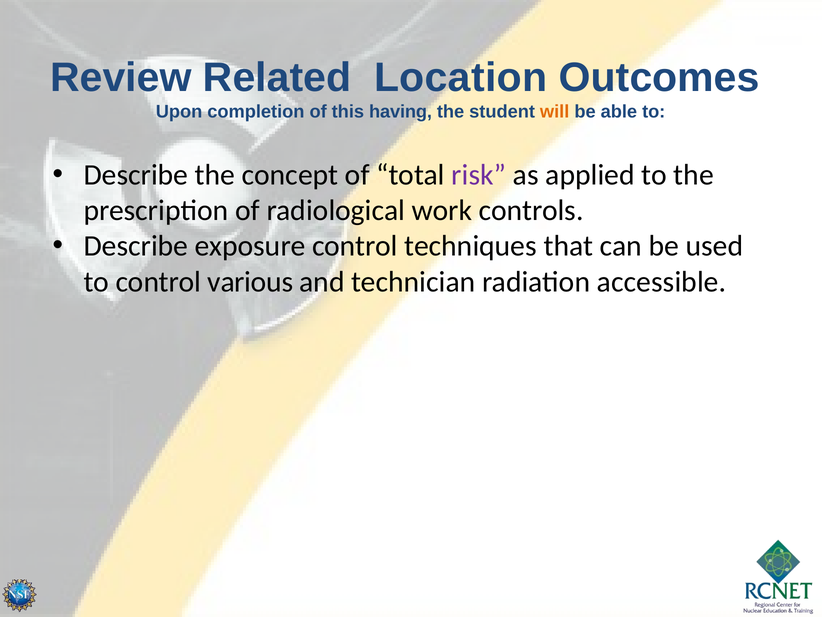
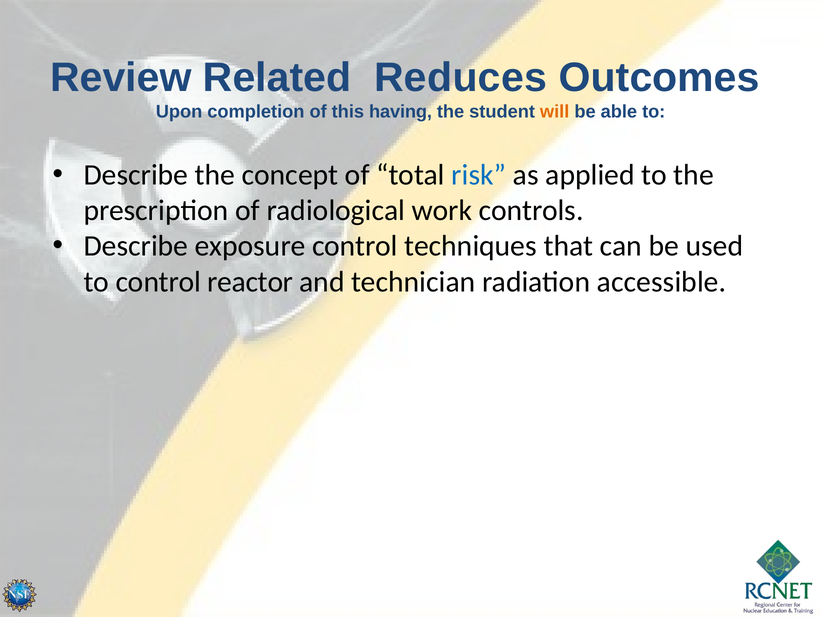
Location: Location -> Reduces (461, 78)
risk colour: purple -> blue (479, 175)
various: various -> reactor (250, 281)
